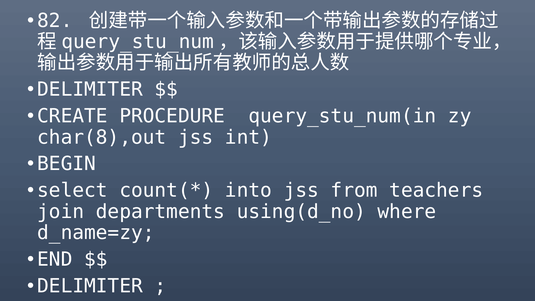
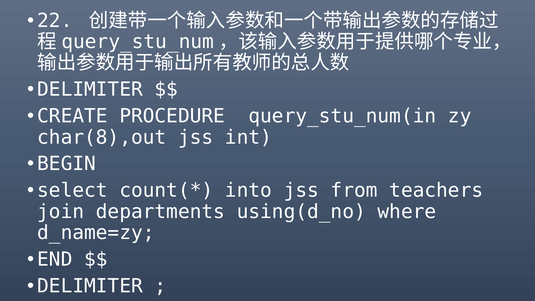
82: 82 -> 22 (55, 21)
